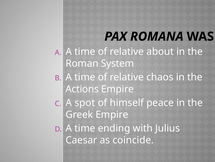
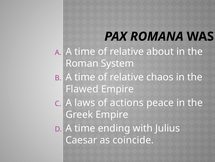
Actions: Actions -> Flawed (82, 89)
spot: spot -> laws (85, 102)
himself: himself -> actions (127, 102)
